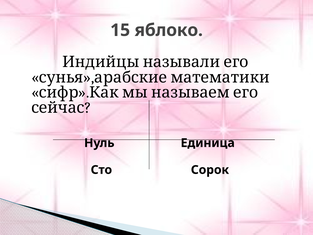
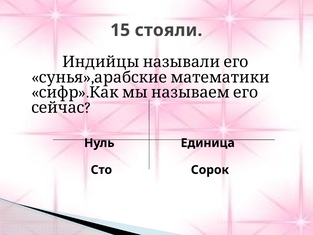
яблоко: яблоко -> стояли (169, 30)
